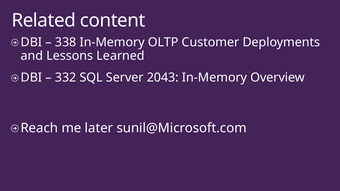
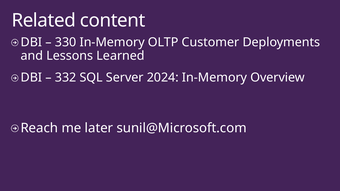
338: 338 -> 330 (66, 42)
2043: 2043 -> 2024 (163, 78)
